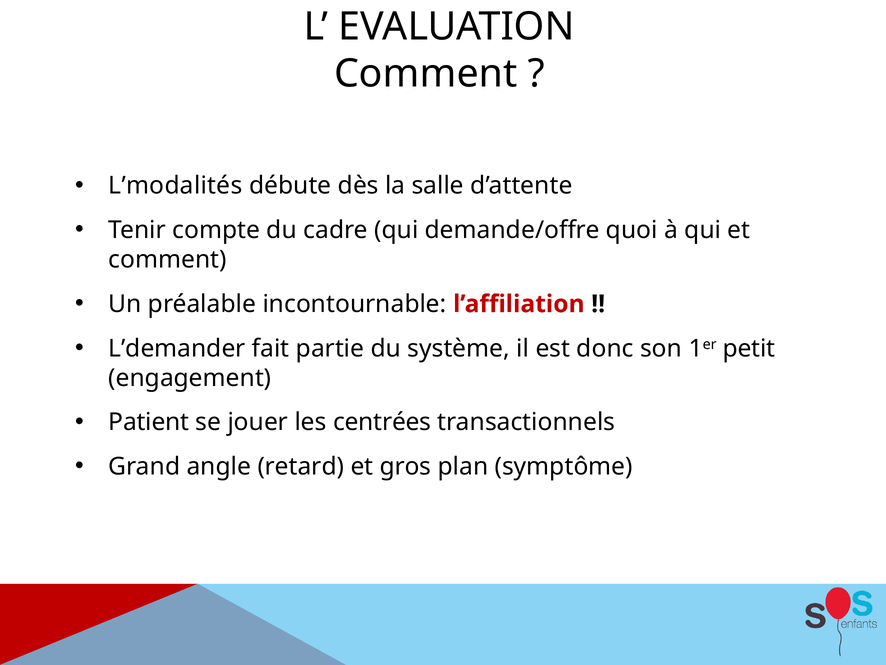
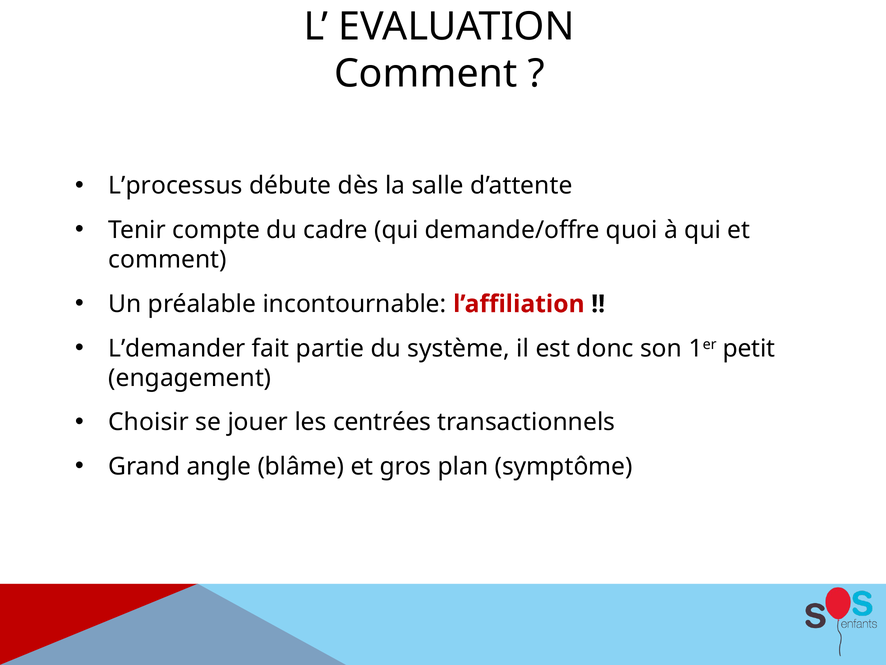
L’modalités: L’modalités -> L’processus (175, 186)
Patient: Patient -> Choisir (149, 422)
retard: retard -> blâme (301, 466)
